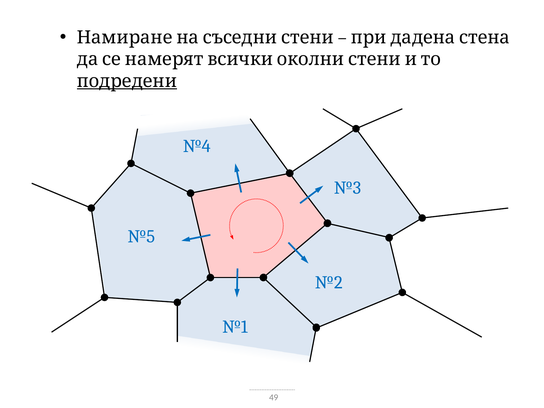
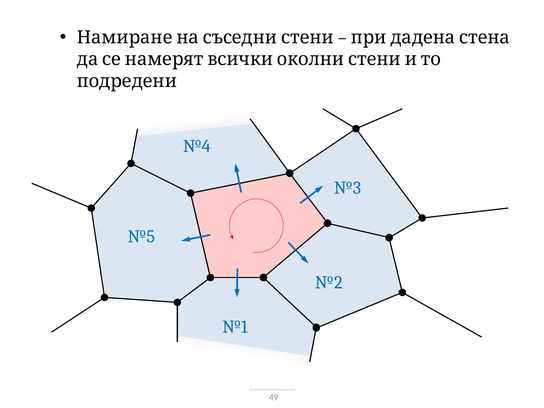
подредени underline: present -> none (127, 81)
